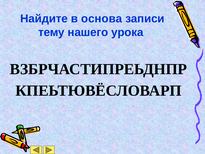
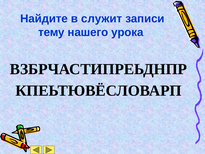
основа: основа -> служит (102, 19)
